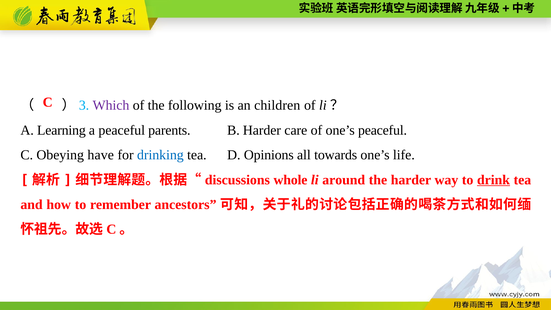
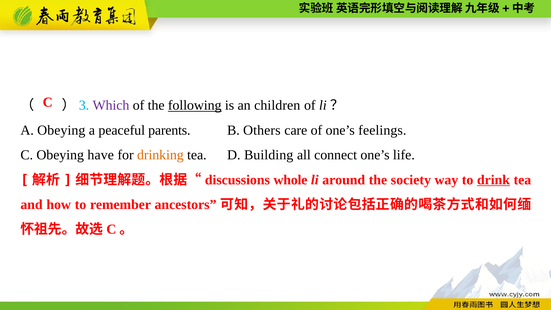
following underline: none -> present (195, 105)
A Learning: Learning -> Obeying (61, 130)
B Harder: Harder -> Others (262, 130)
one’s peaceful: peaceful -> feelings (382, 130)
drinking colour: blue -> orange (160, 155)
Opinions: Opinions -> Building (269, 155)
towards: towards -> connect (336, 155)
the harder: harder -> society (411, 180)
